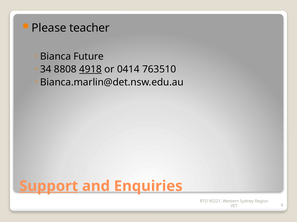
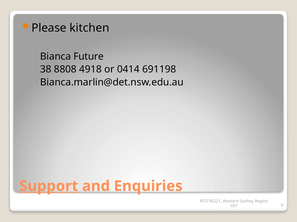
teacher: teacher -> kitchen (89, 28)
34: 34 -> 38 (46, 70)
4918 underline: present -> none (90, 70)
763510: 763510 -> 691198 (159, 70)
